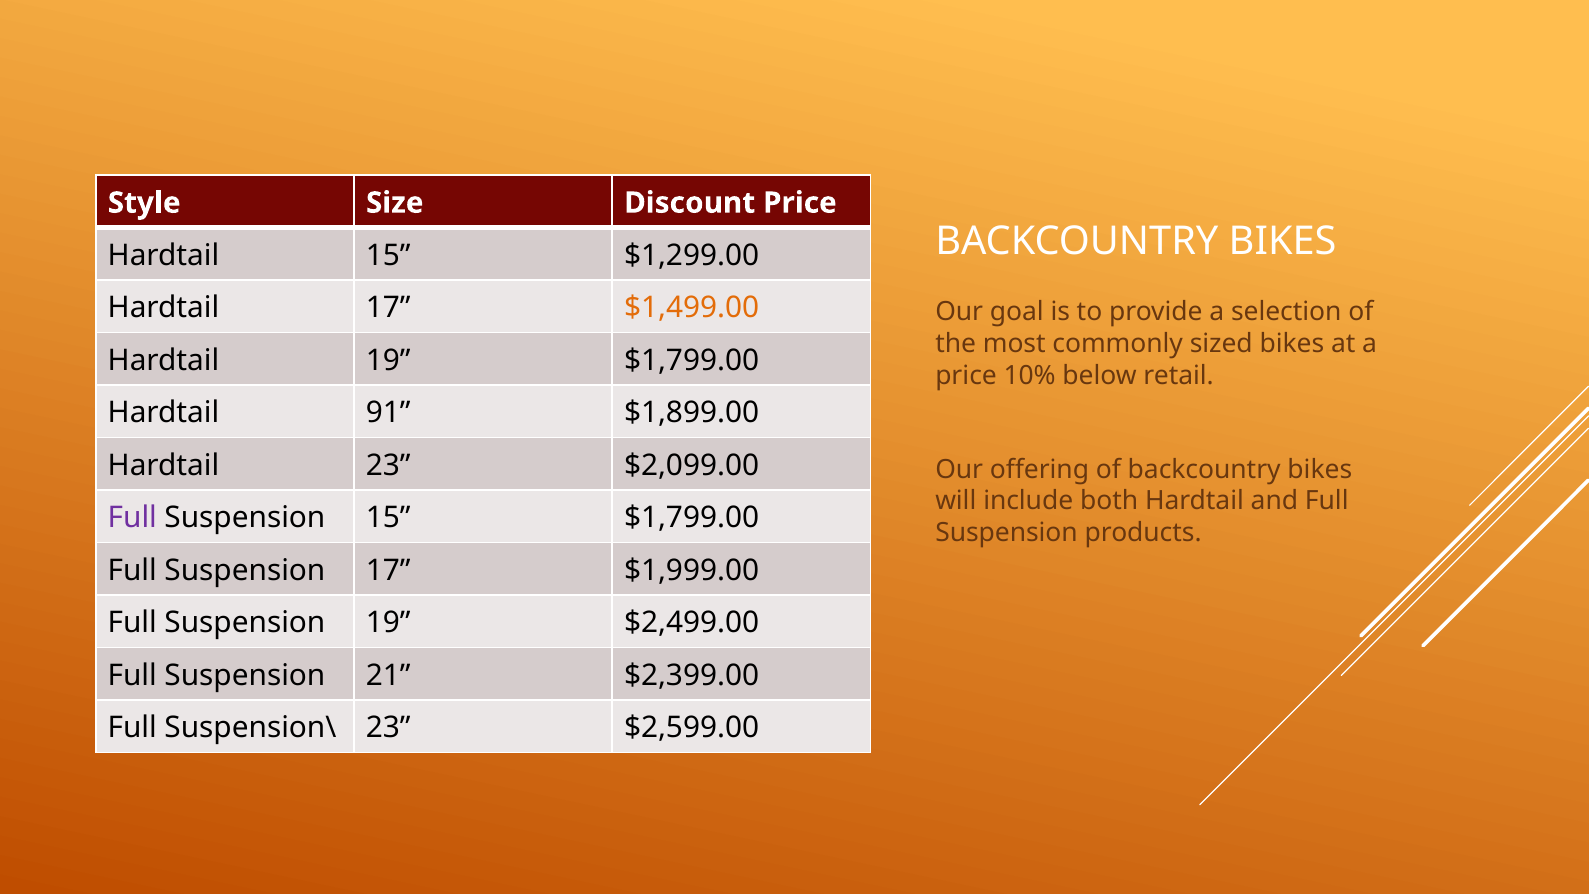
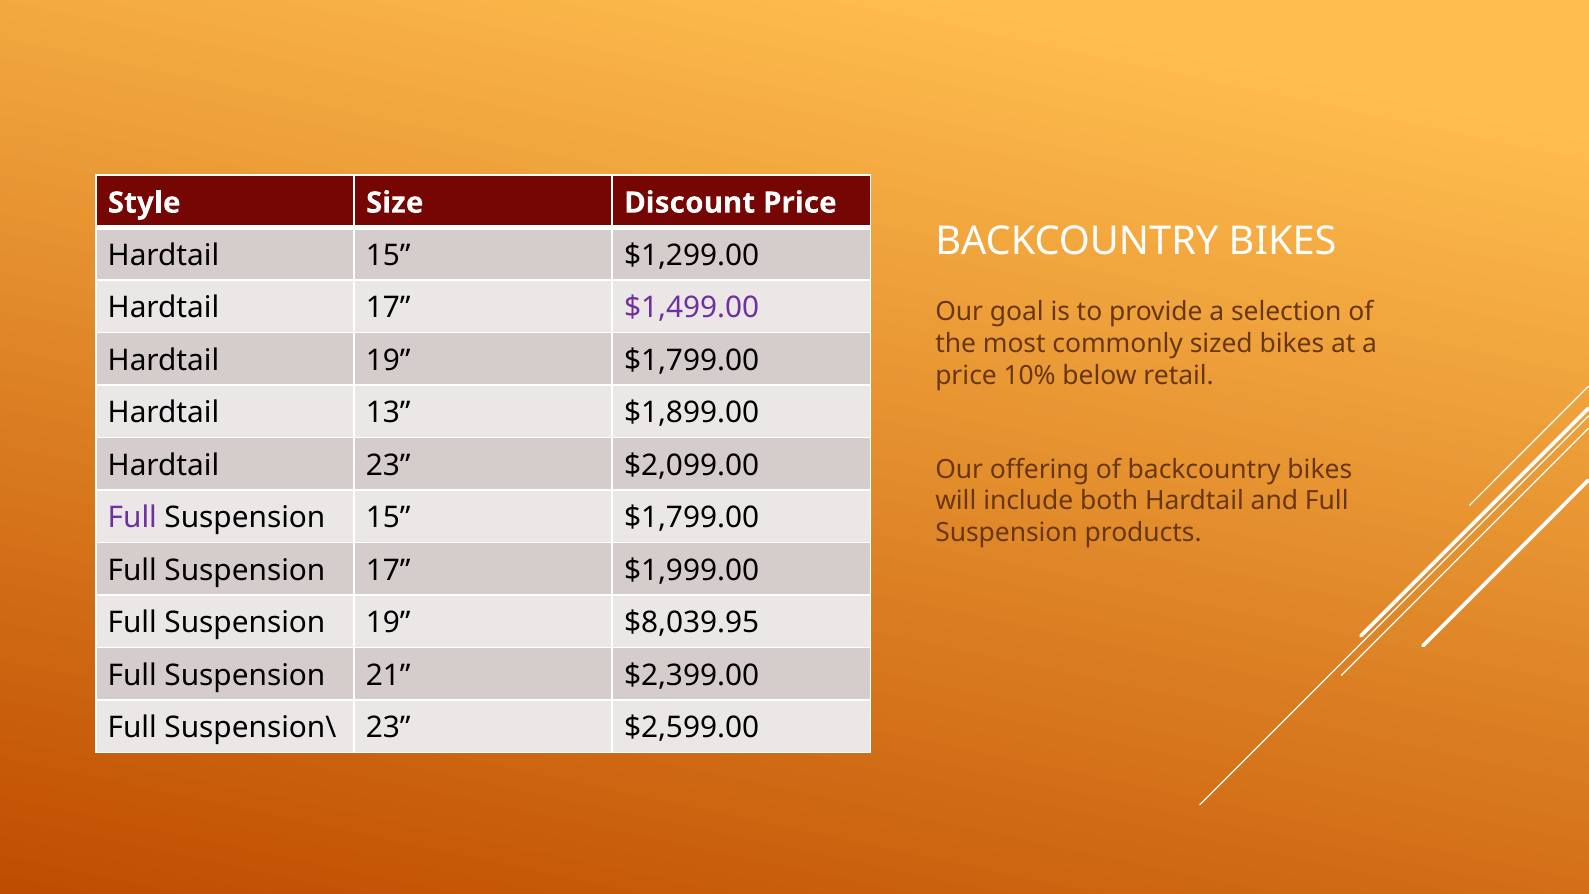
$1,499.00 colour: orange -> purple (692, 308)
91: 91 -> 13 (388, 413)
$2,499.00: $2,499.00 -> $8,039.95 (692, 623)
